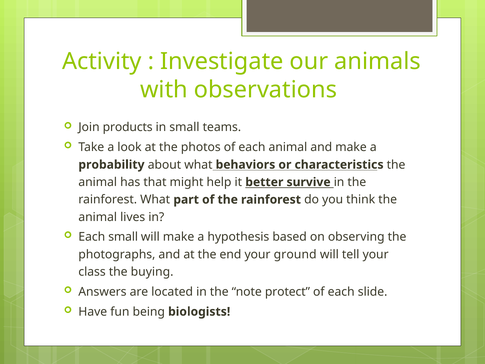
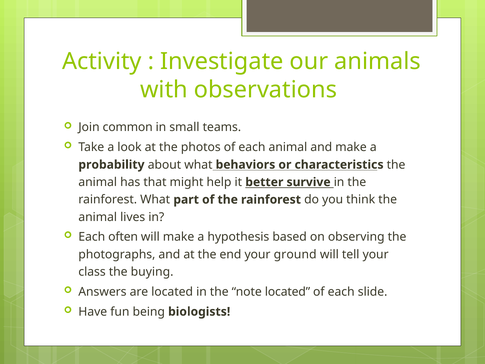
products: products -> common (128, 127)
Each small: small -> often (123, 237)
note protect: protect -> located (287, 292)
